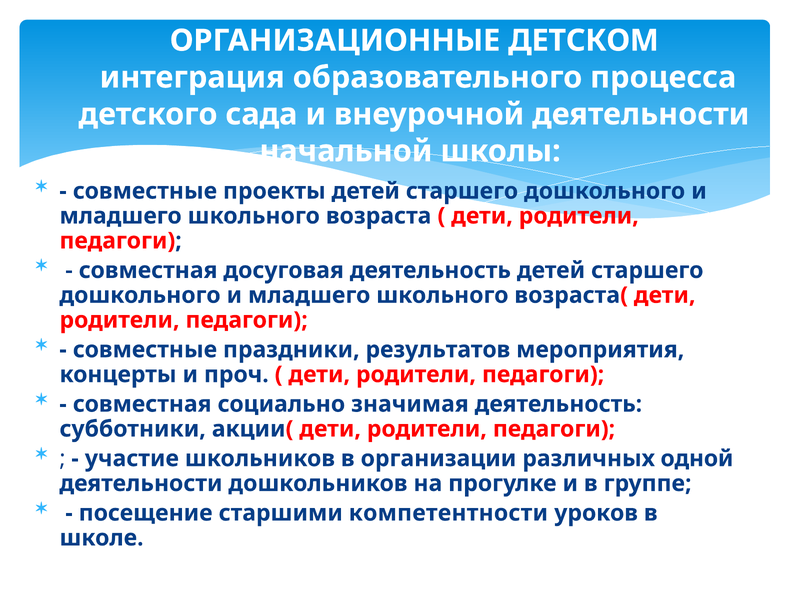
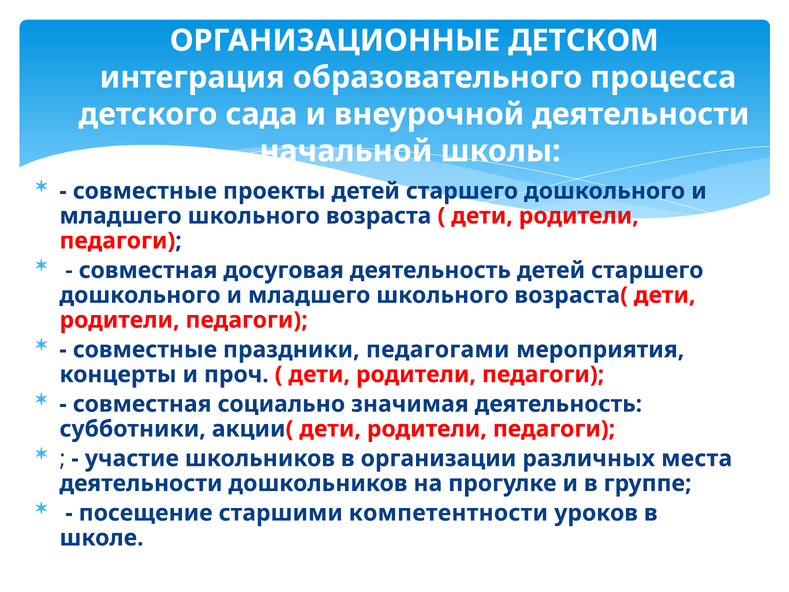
результатов: результатов -> педагогами (438, 350)
одной: одной -> места (697, 458)
